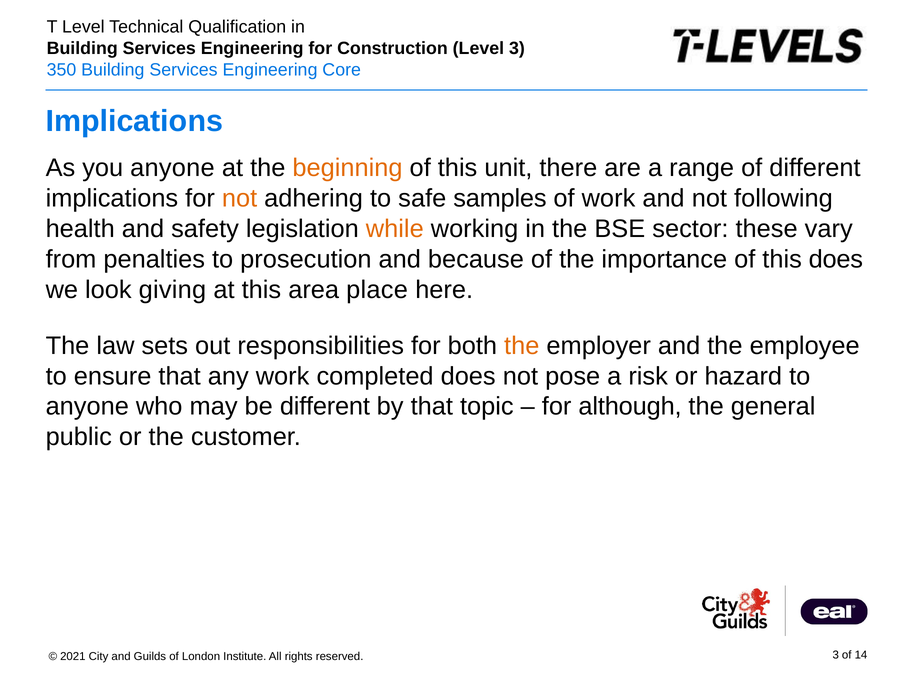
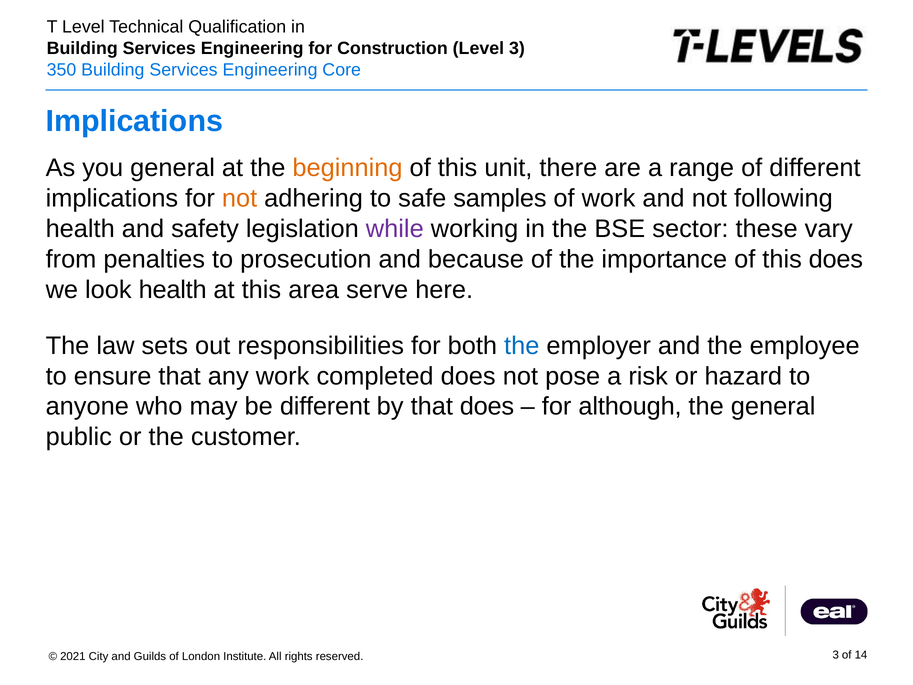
you anyone: anyone -> general (173, 168)
while colour: orange -> purple (395, 229)
look giving: giving -> health (173, 290)
place: place -> serve (377, 290)
the colour: orange -> blue (522, 346)
that topic: topic -> does (487, 406)
